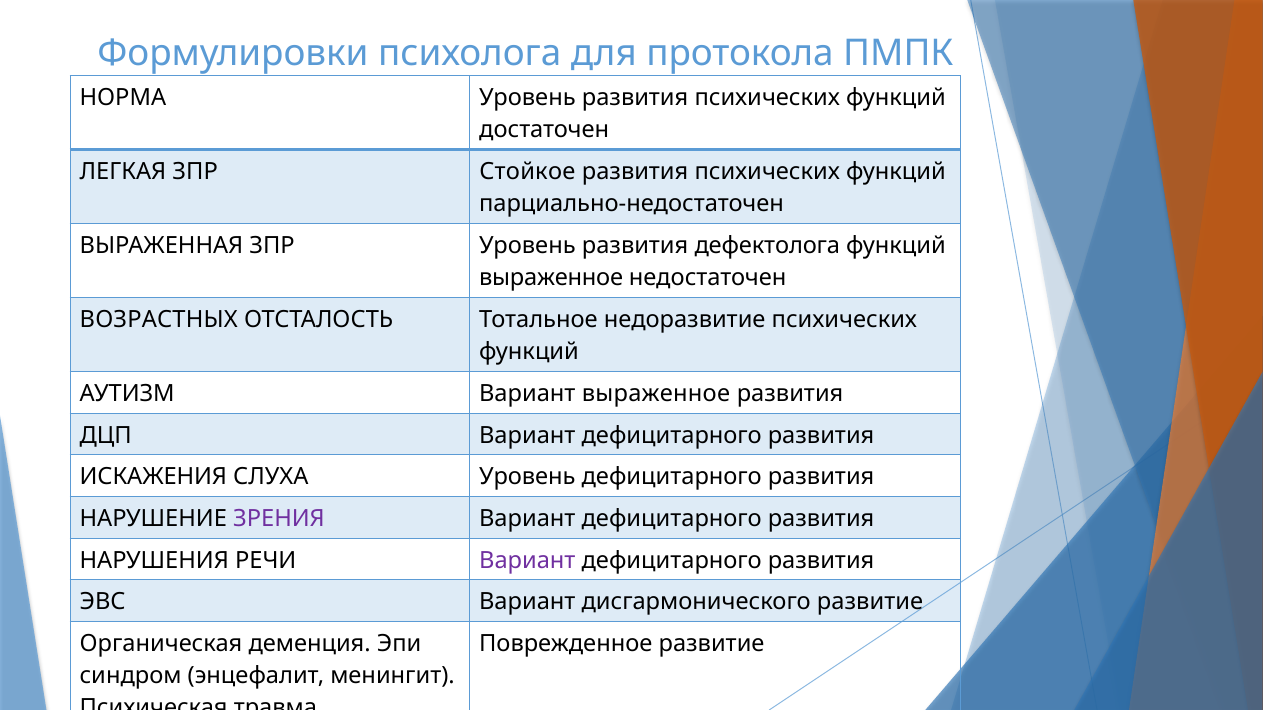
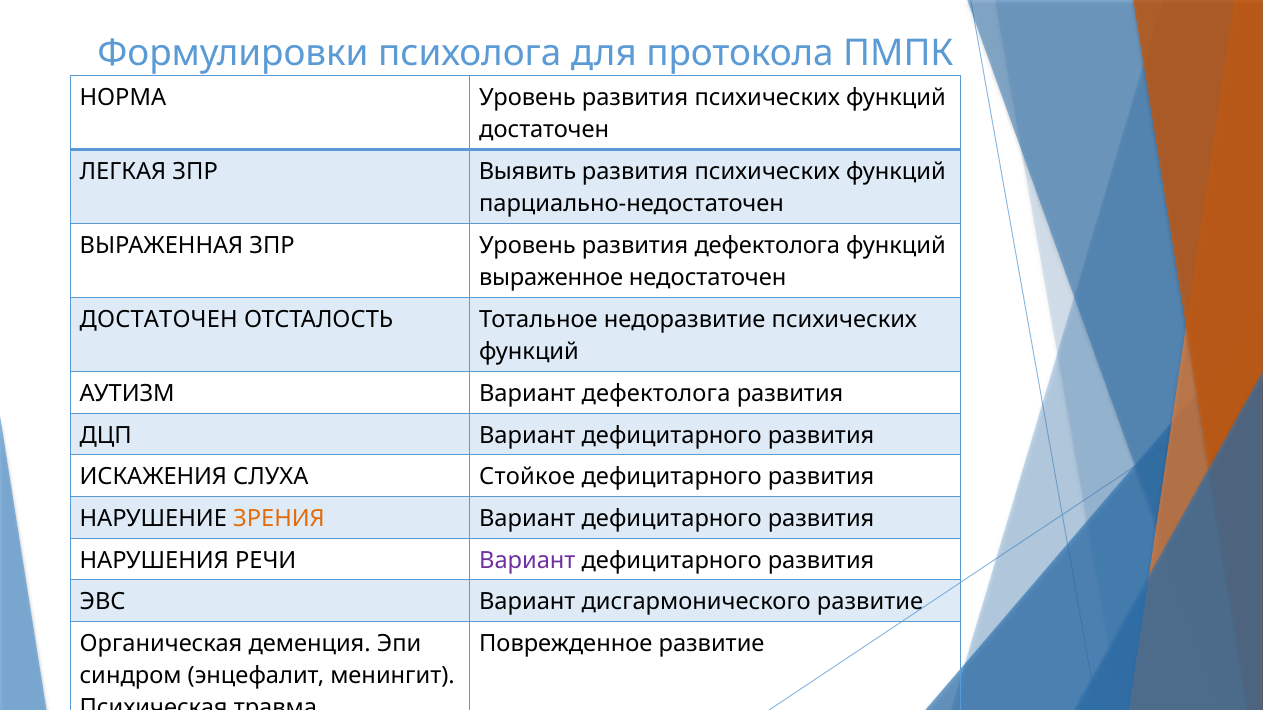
Стойкое: Стойкое -> Выявить (528, 172)
ВОЗРАСТНЫХ: ВОЗРАСТНЫХ -> ДОСТАТОЧЕН (159, 320)
Вариант выраженное: выраженное -> дефектолога (656, 394)
СЛУХА Уровень: Уровень -> Стойкое (527, 477)
ЗРЕНИЯ colour: purple -> orange (279, 519)
